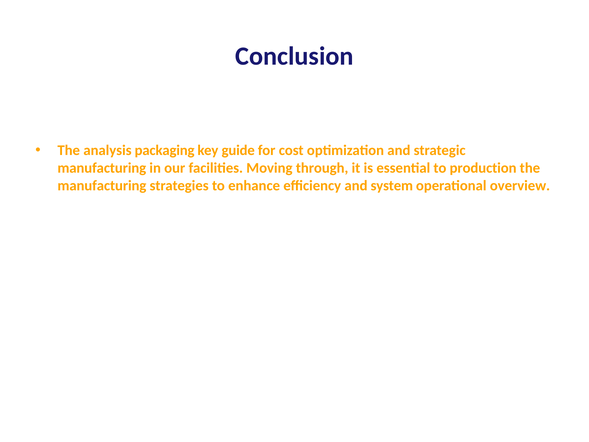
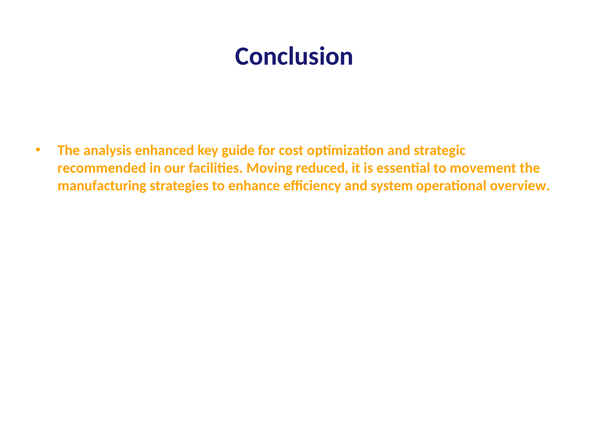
packaging: packaging -> enhanced (165, 150)
manufacturing: manufacturing -> recommended (102, 168)
through: through -> reduced (322, 168)
production: production -> movement (483, 168)
